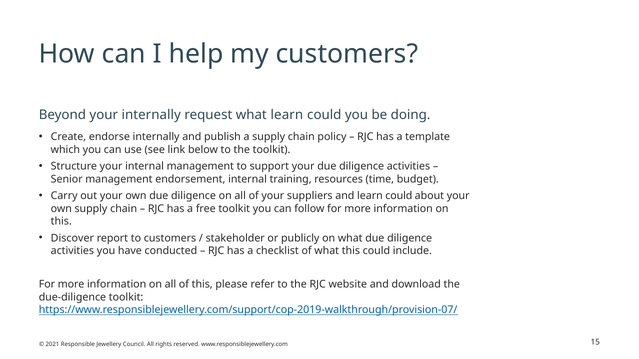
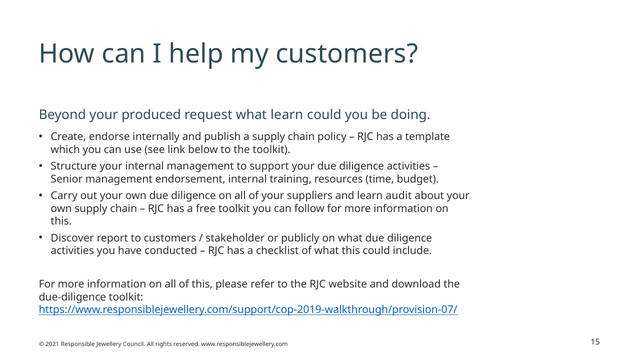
your internally: internally -> produced (151, 115)
and learn could: could -> audit (399, 196)
